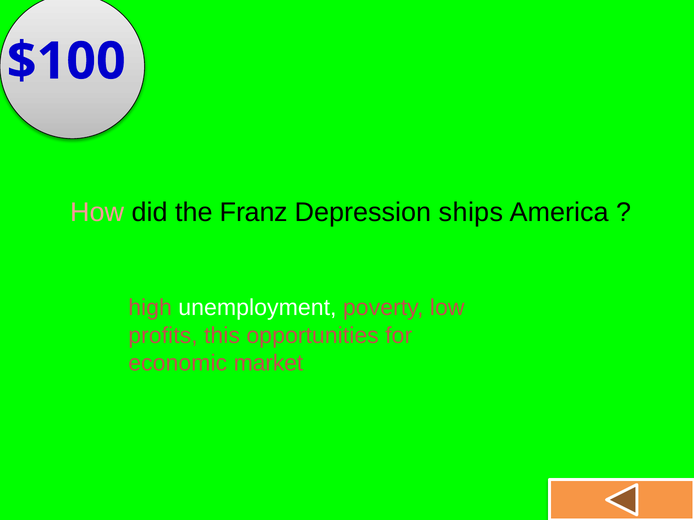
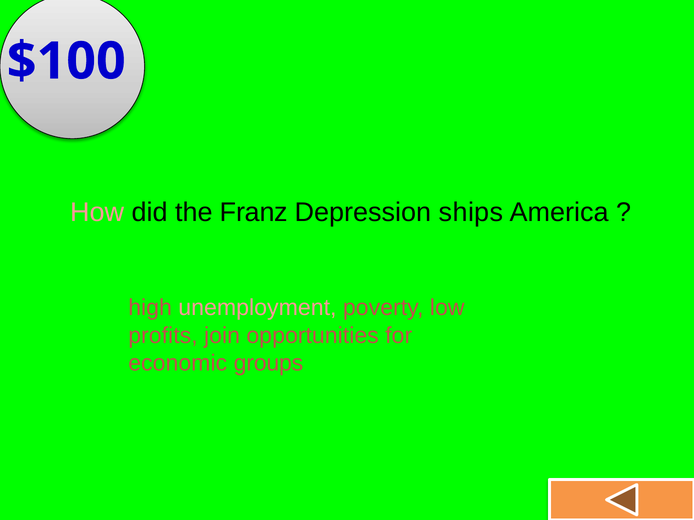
unemployment colour: white -> pink (257, 308)
this: this -> join (222, 336)
market: market -> groups (268, 364)
